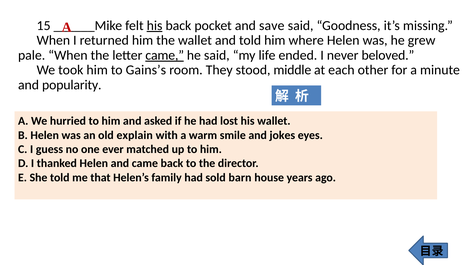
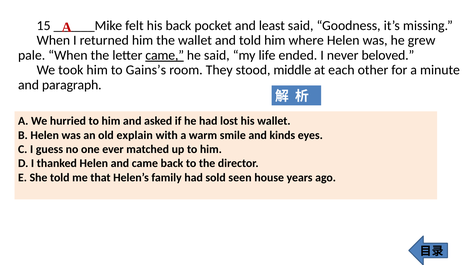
his underline: present -> none (155, 26)
save: save -> least (272, 26)
popularity: popularity -> paragraph (72, 85)
jokes: jokes -> kinds (282, 135)
barn: barn -> seen (240, 178)
